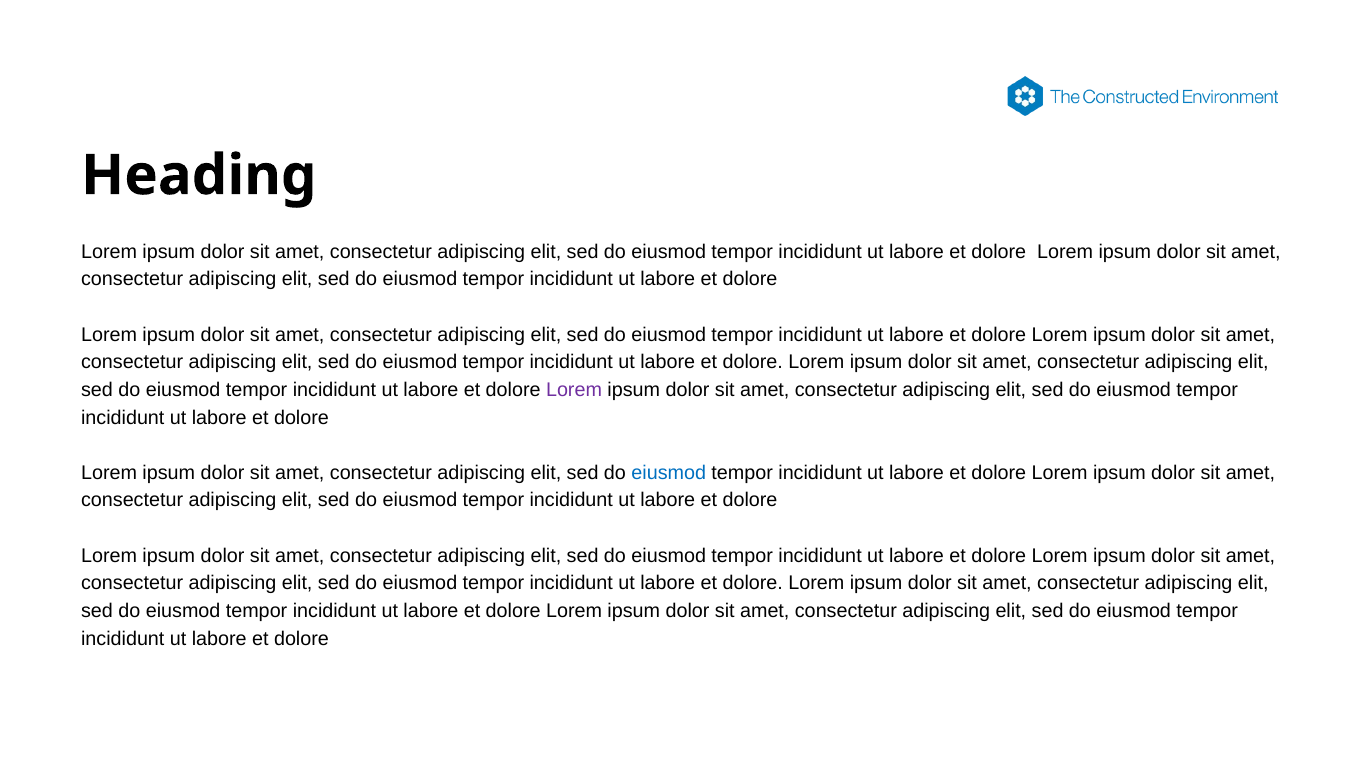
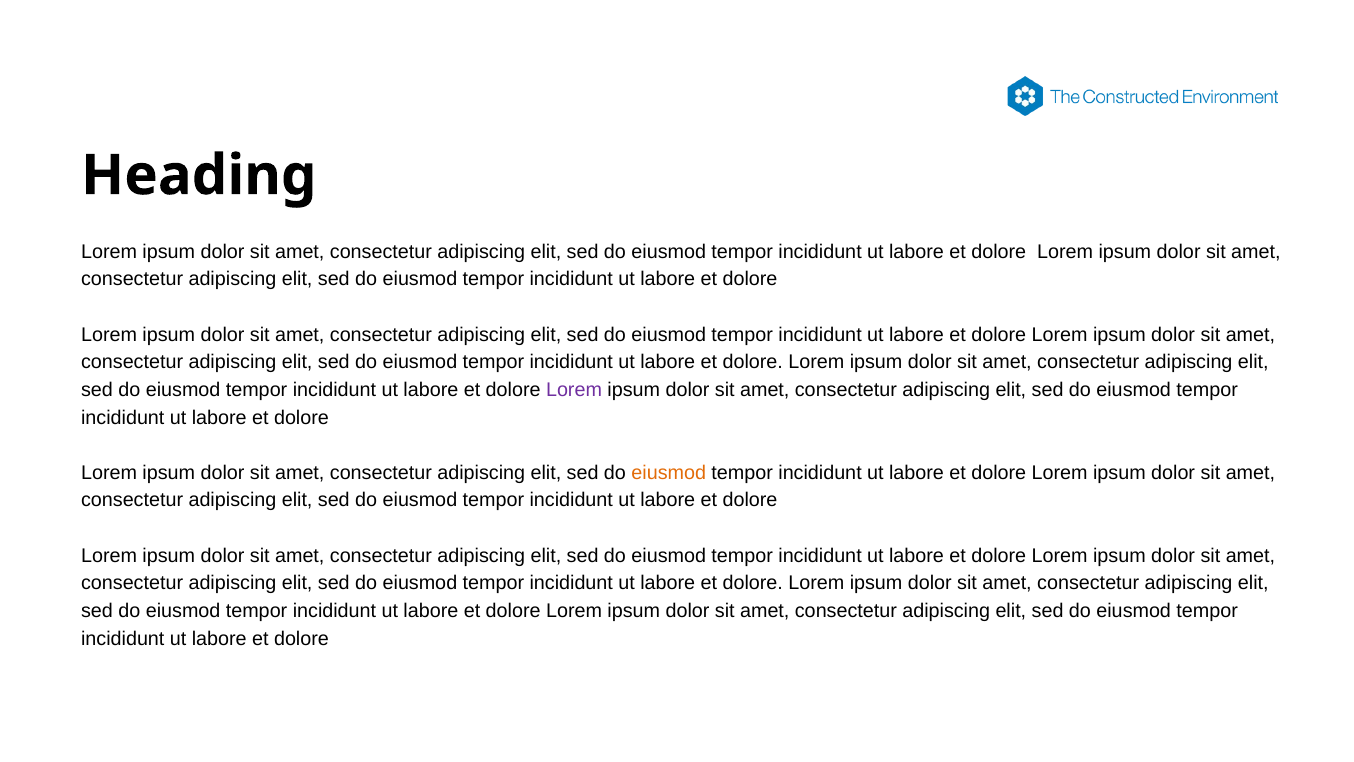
eiusmod colour: blue -> orange (669, 473)
